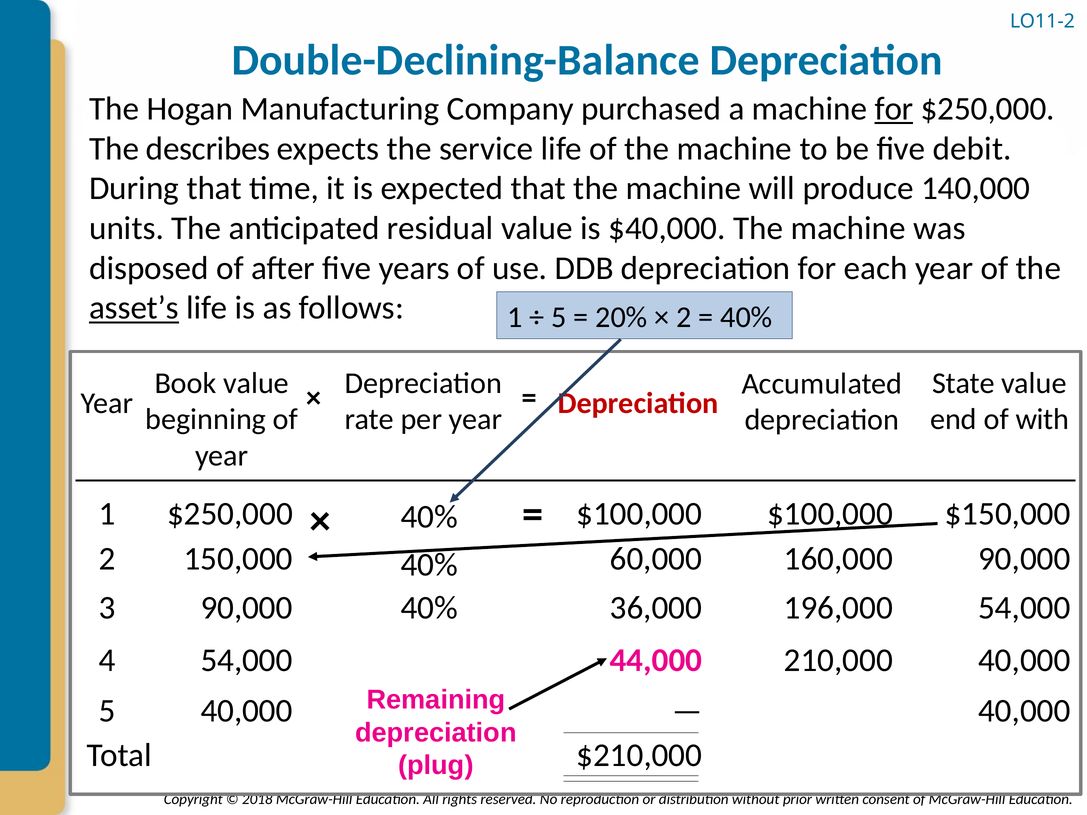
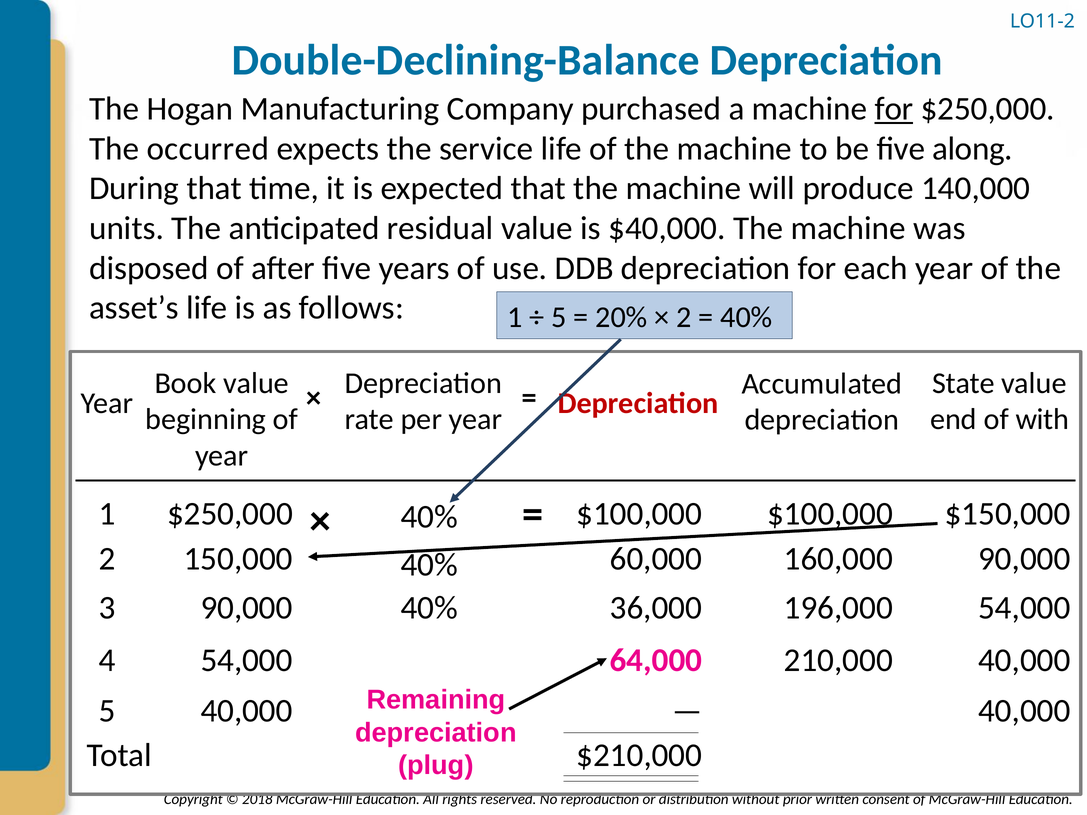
describes: describes -> occurred (208, 149)
debit: debit -> along (972, 149)
asset’s underline: present -> none (134, 308)
44,000: 44,000 -> 64,000 (656, 660)
